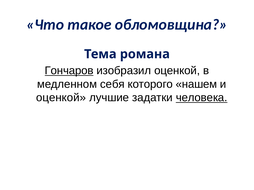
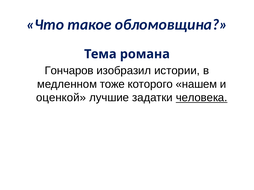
Гончаров underline: present -> none (69, 71)
изобразил оценкой: оценкой -> истории (177, 71)
себя: себя -> тоже (112, 84)
